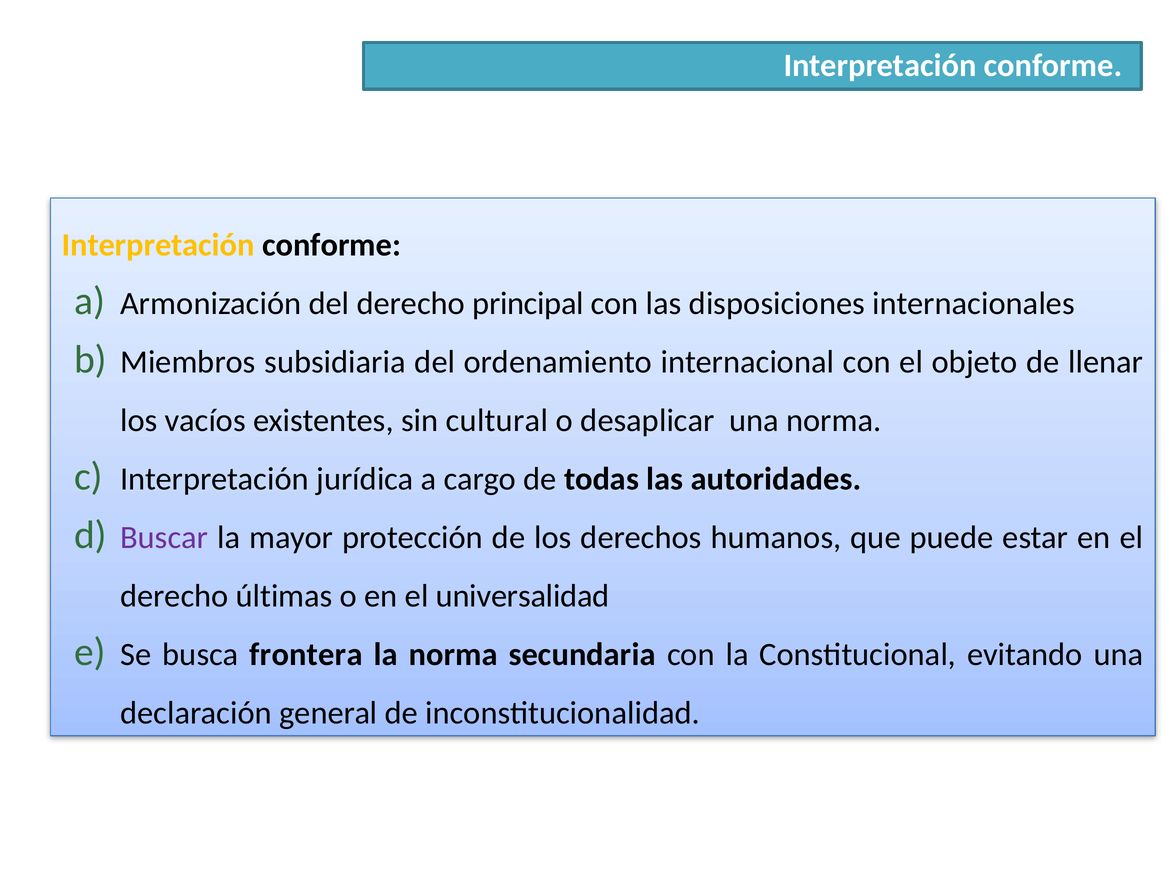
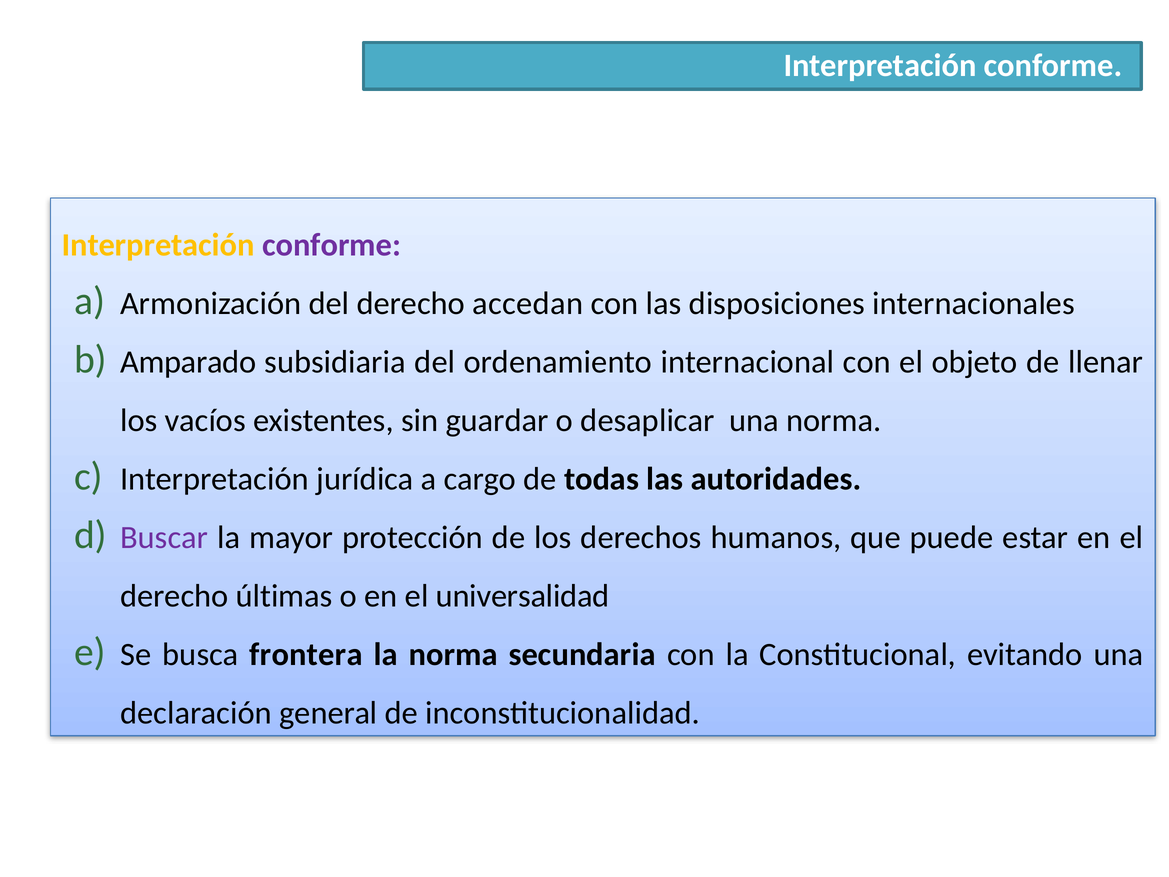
conforme colour: black -> purple (332, 245)
principal: principal -> accedan (528, 303)
Miembros: Miembros -> Amparado (188, 362)
cultural: cultural -> guardar (497, 420)
